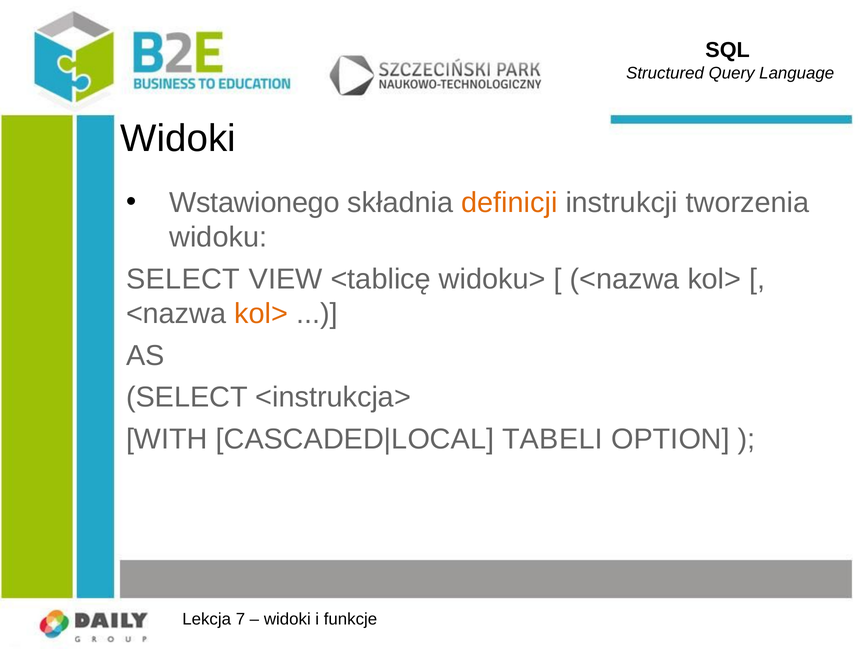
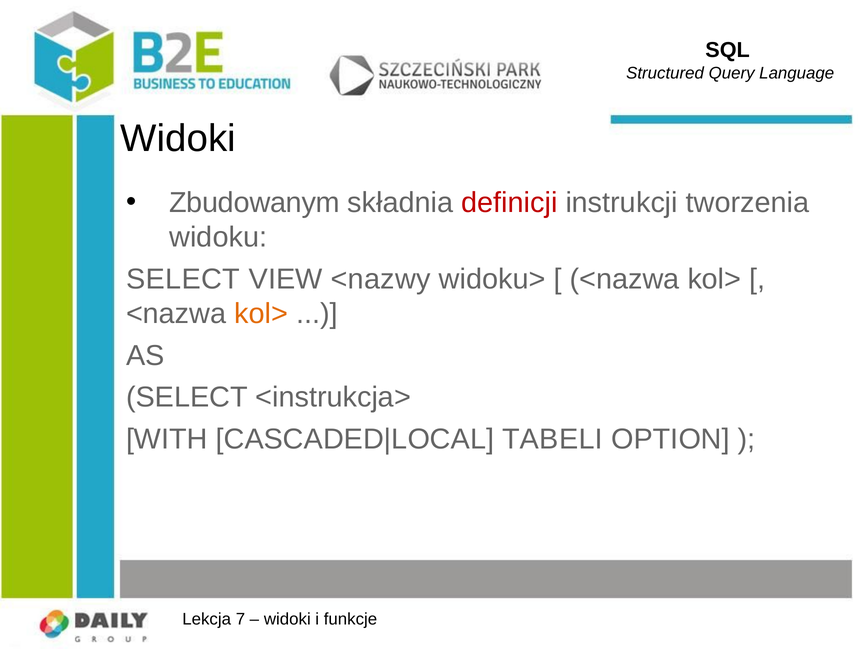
Wstawionego: Wstawionego -> Zbudowanym (254, 203)
deﬁnicji colour: orange -> red (509, 203)
<tablicę: <tablicę -> <nazwy (381, 279)
